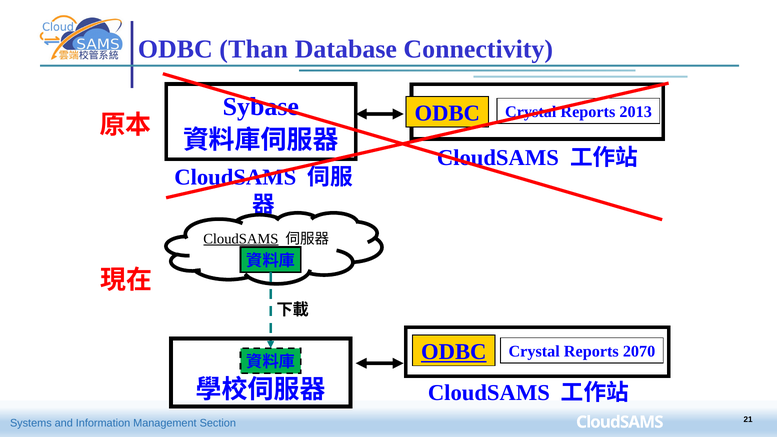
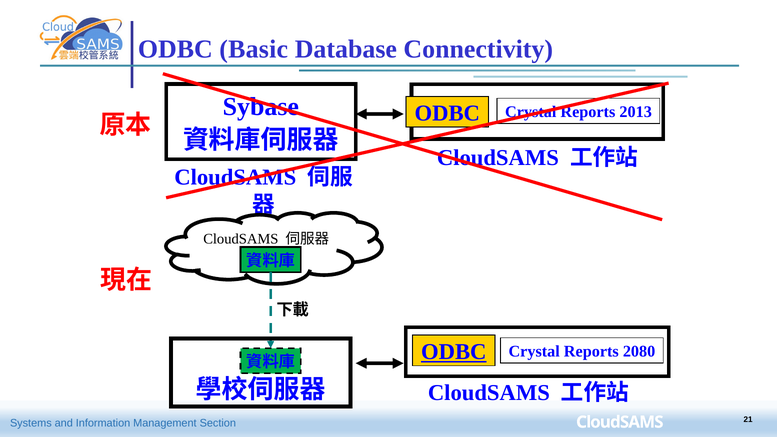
Than: Than -> Basic (254, 49)
CloudSAMS underline: present -> none (241, 239)
2070: 2070 -> 2080 (639, 352)
